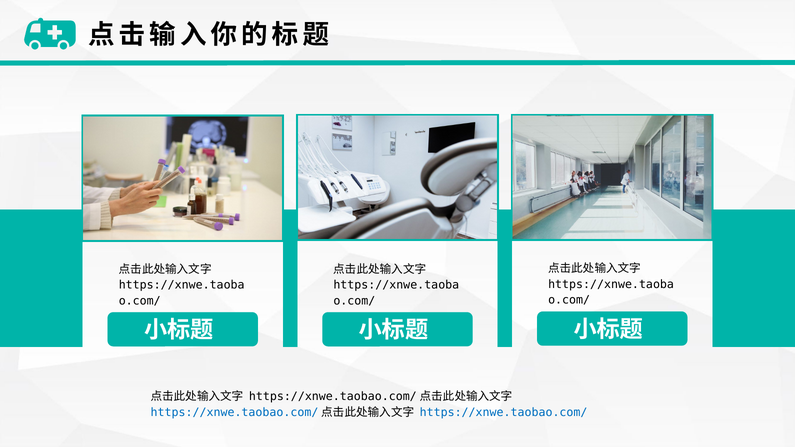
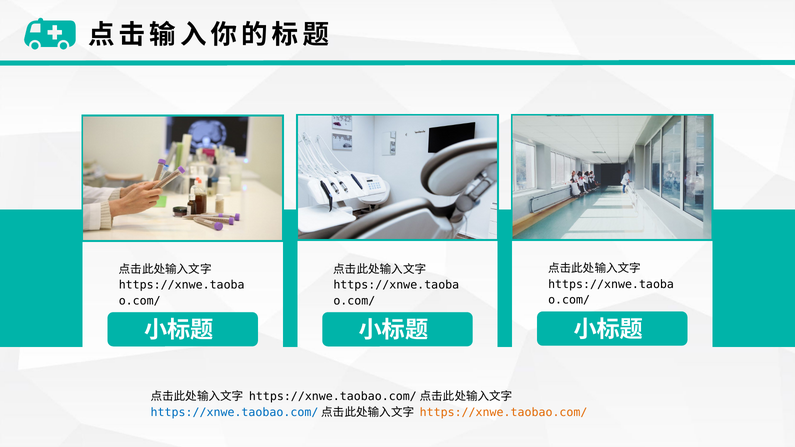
https://xnwe.taobao.com/ colour: blue -> orange (504, 412)
